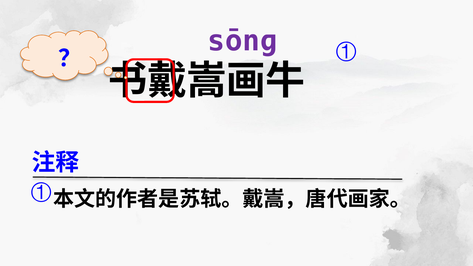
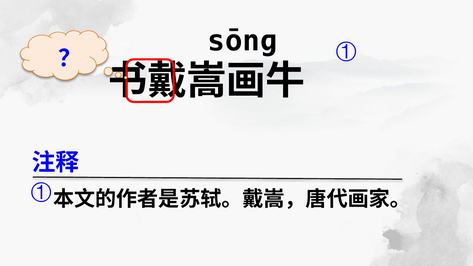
sōnɡ colour: purple -> black (242, 41)
